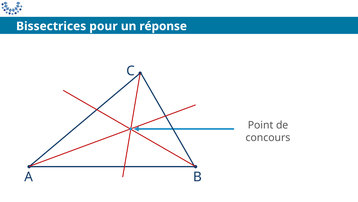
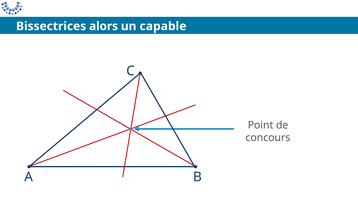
pour: pour -> alors (104, 26)
réponse: réponse -> capable (163, 26)
